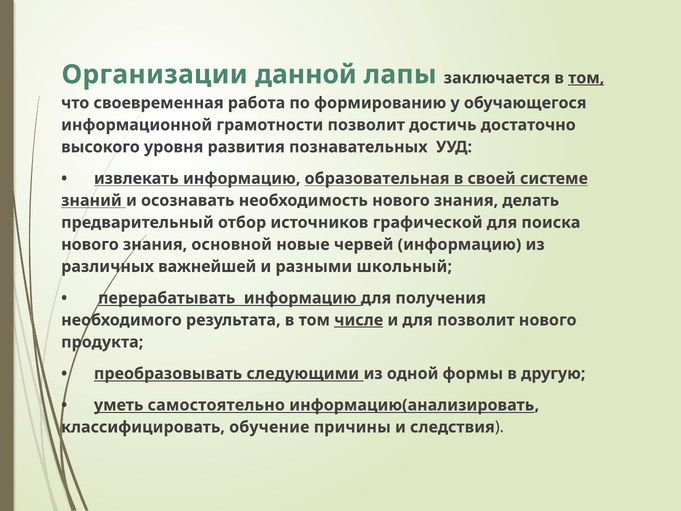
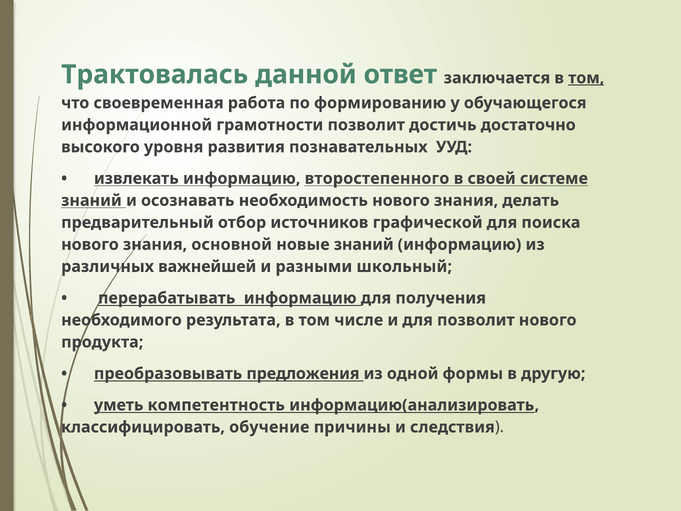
Организации: Организации -> Трактовалась (155, 75)
лапы: лапы -> ответ (400, 75)
образовательная: образовательная -> второстепенного (377, 178)
новые червей: червей -> знаний (364, 244)
числе underline: present -> none (359, 320)
следующими: следующими -> предложения (303, 373)
самостоятельно: самостоятельно -> компетентность (216, 405)
